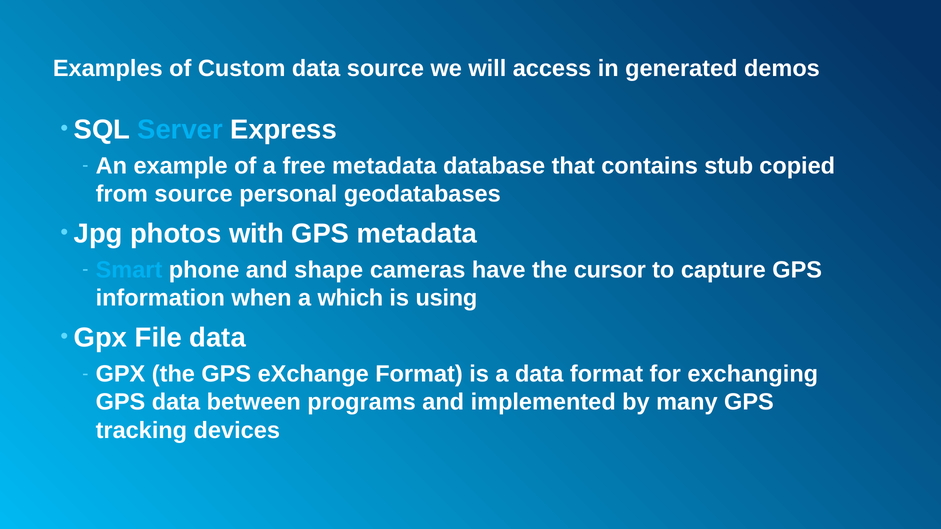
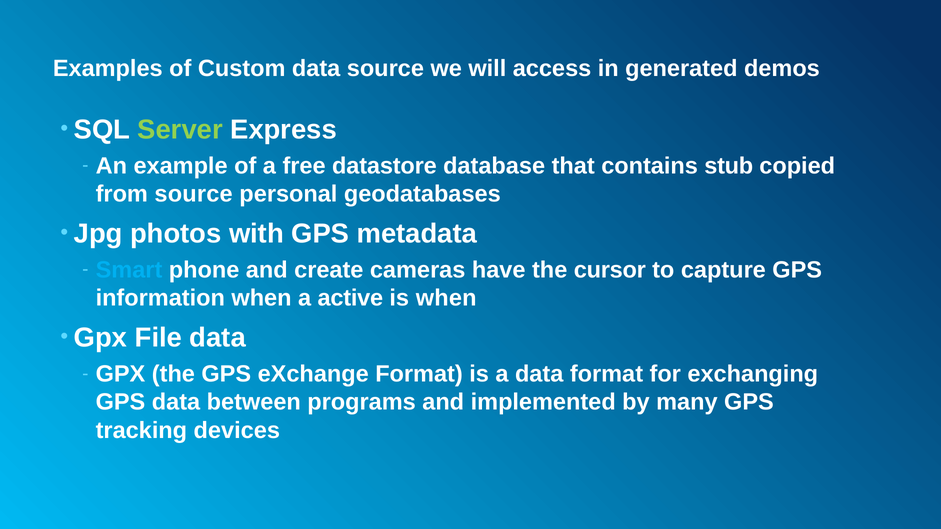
Server colour: light blue -> light green (180, 130)
free metadata: metadata -> datastore (384, 166)
shape: shape -> create (329, 270)
which: which -> active (350, 298)
is using: using -> when (446, 298)
